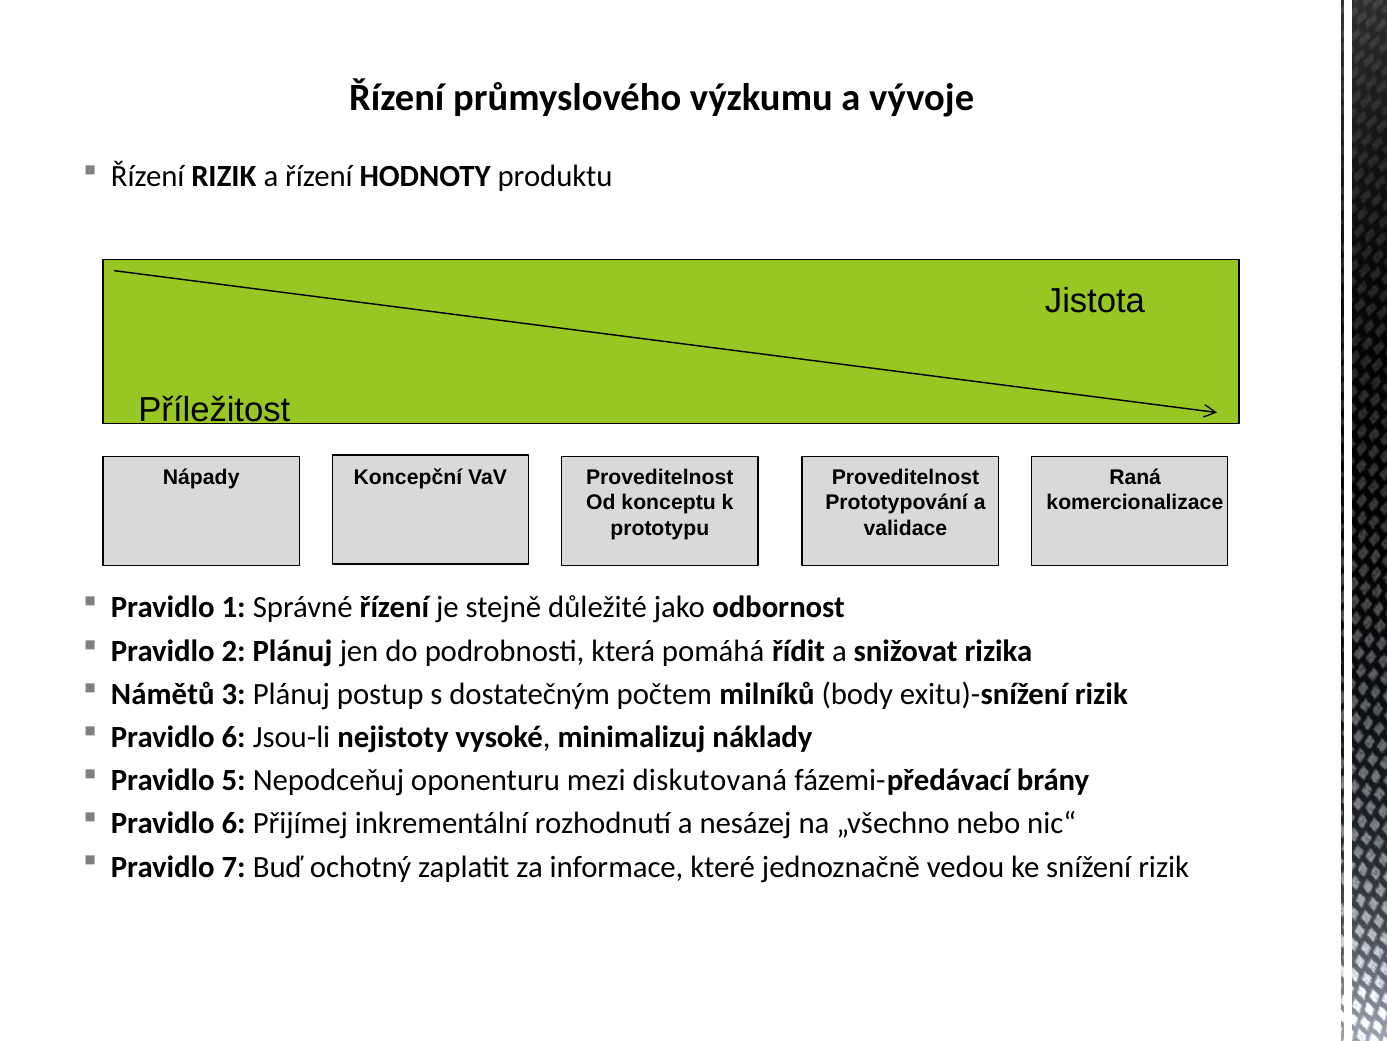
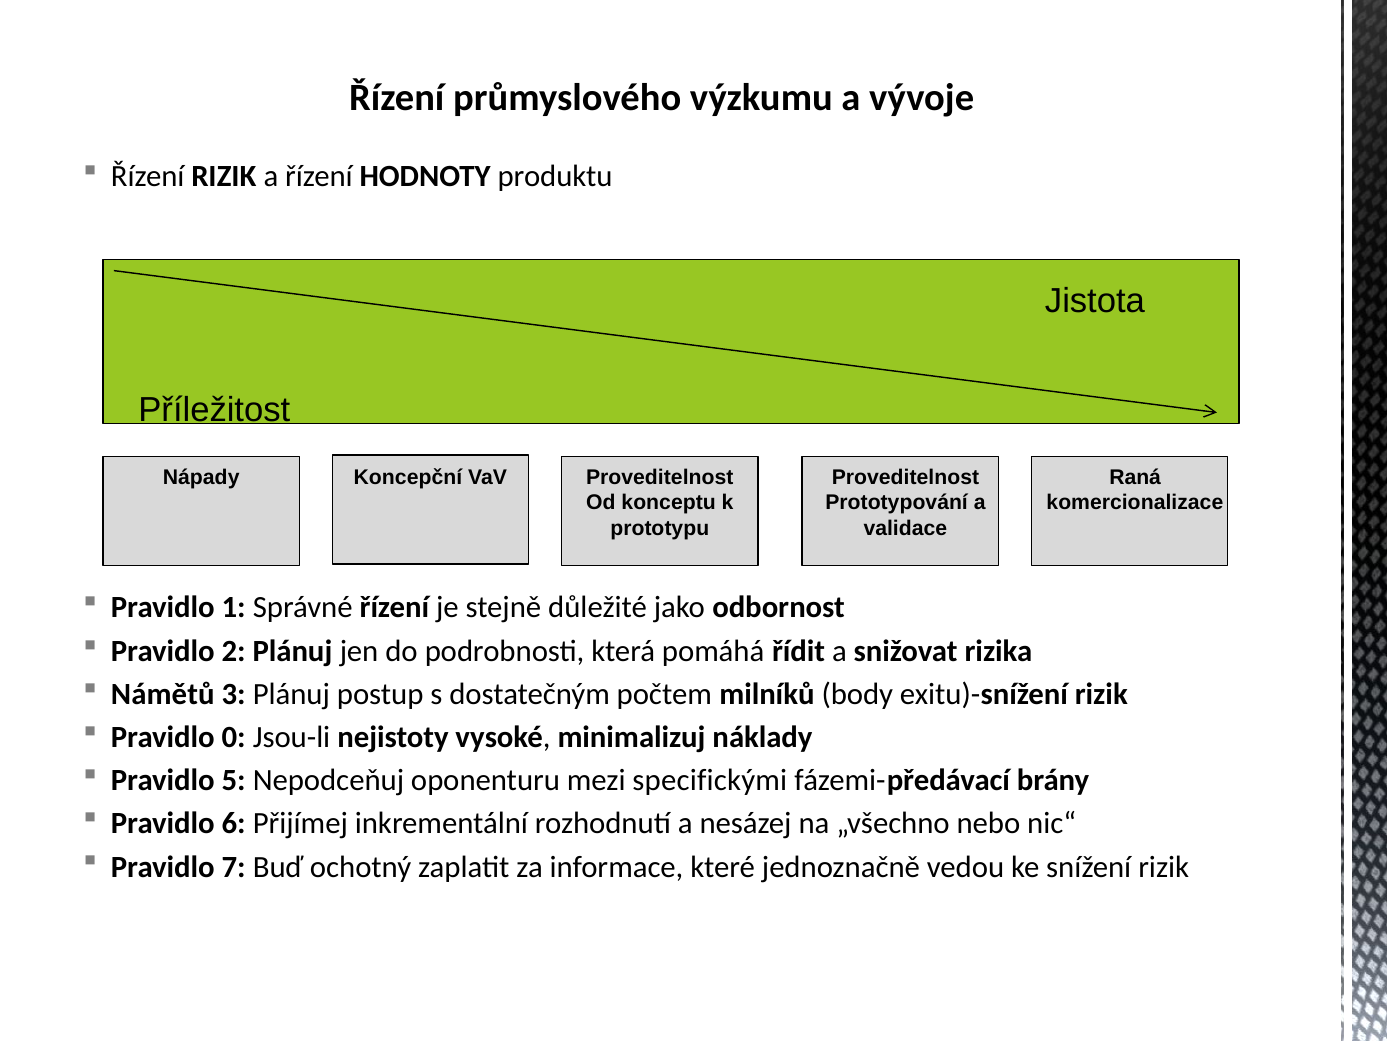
6: 6 -> 0 (234, 737)
diskutovaná: diskutovaná -> specifickými (710, 780)
